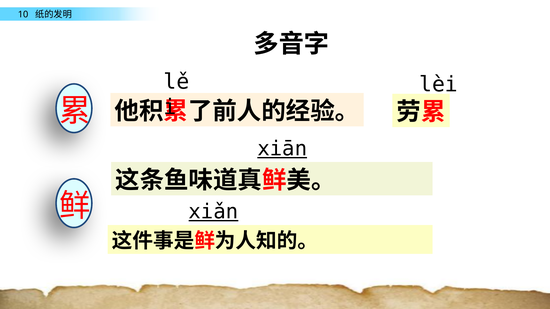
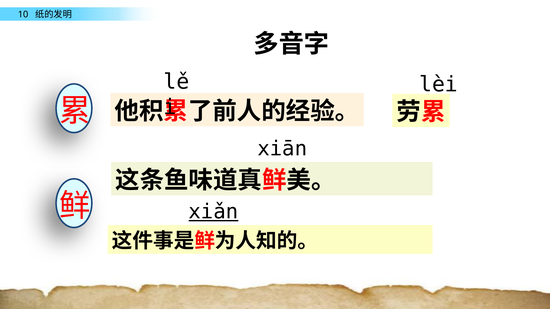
xiān underline: present -> none (282, 149)
